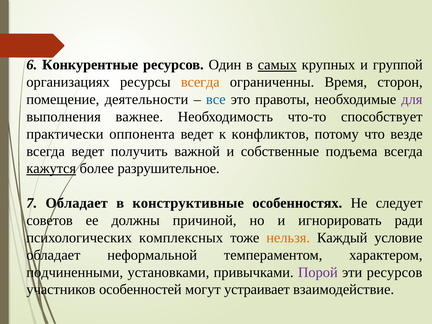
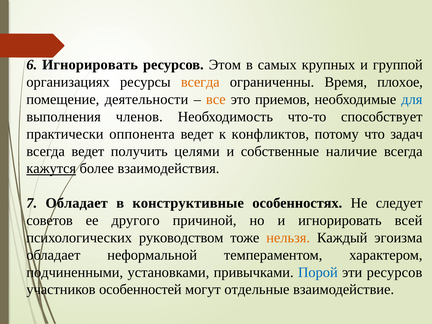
6 Конкурентные: Конкурентные -> Игнорировать (90, 65)
Один: Один -> Этом (225, 65)
самых underline: present -> none (277, 65)
сторон: сторон -> плохое (400, 82)
все colour: blue -> orange (216, 99)
правоты: правоты -> приемов (282, 99)
для colour: purple -> blue (412, 99)
важнее: важнее -> членов (139, 117)
везде: везде -> задач (407, 134)
важной: важной -> целями (197, 151)
подъема: подъема -> наличие (351, 151)
разрушительное: разрушительное -> взаимодействия (168, 169)
должны: должны -> другого (136, 220)
ради: ради -> всей (409, 220)
комплексных: комплексных -> руководством (181, 238)
условие: условие -> эгоизма (398, 238)
Порой colour: purple -> blue (318, 272)
устраивает: устраивает -> отдельные (257, 290)
